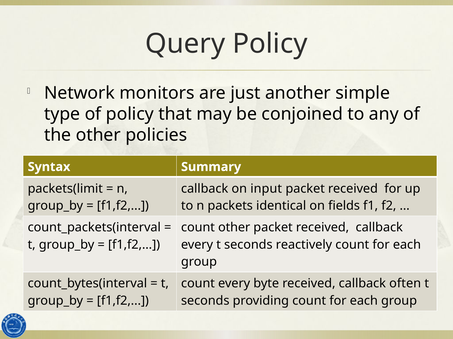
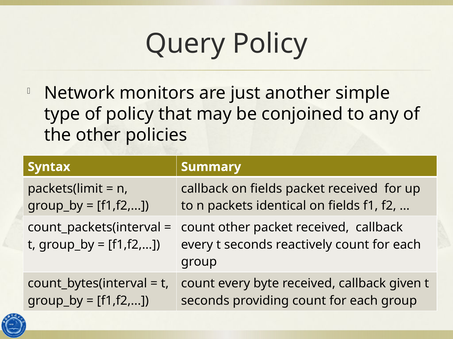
callback on input: input -> fields (266, 189)
often: often -> given (405, 284)
